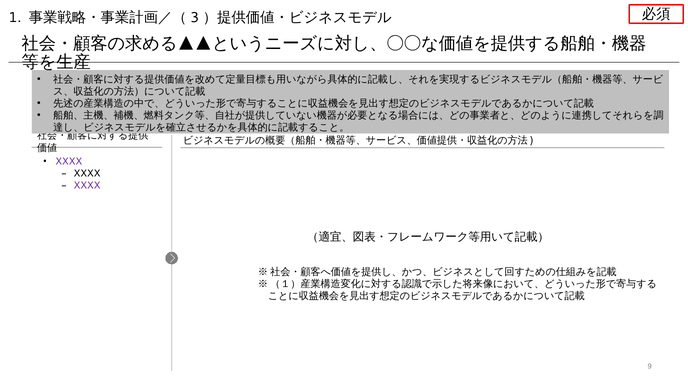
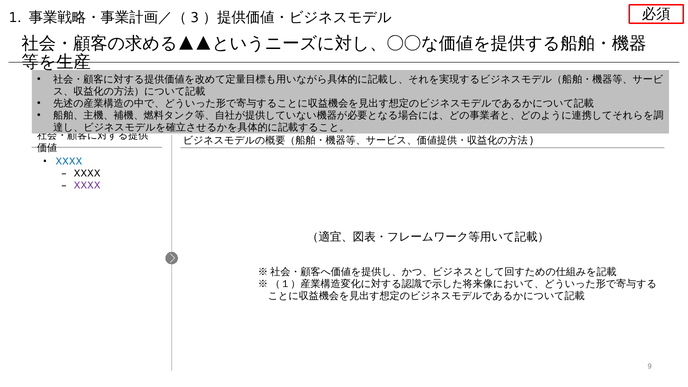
XXXX colour: purple -> blue (69, 161)
